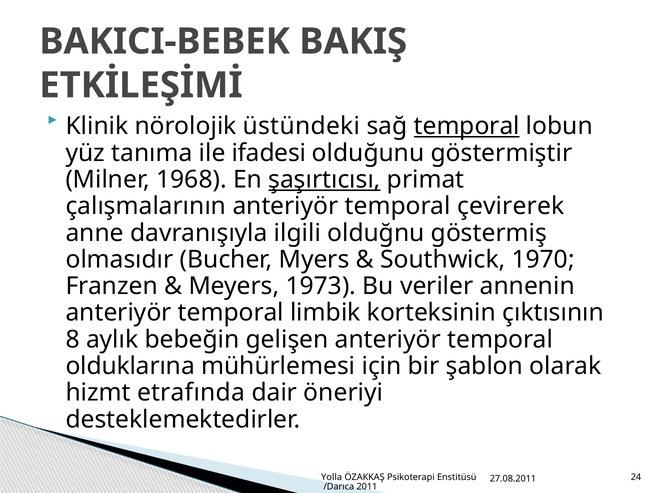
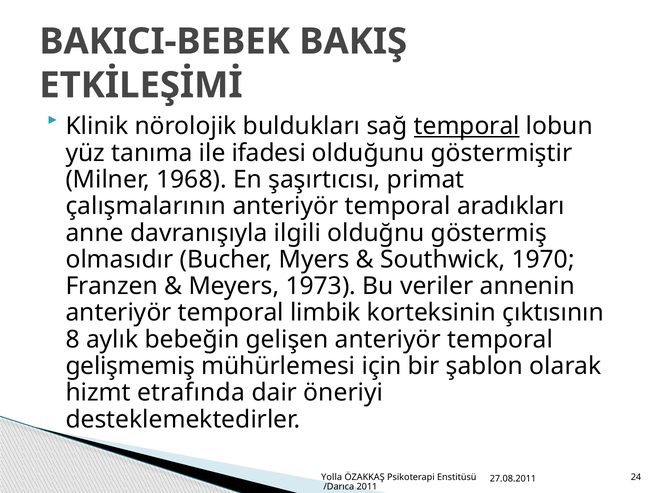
üstündeki: üstündeki -> buldukları (302, 126)
şaşırtıcısı underline: present -> none (324, 179)
çevirerek: çevirerek -> aradıkları (511, 206)
olduklarına: olduklarına -> gelişmemiş (130, 366)
